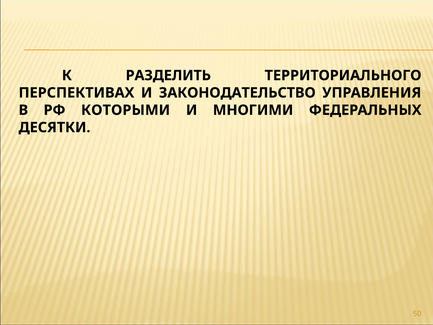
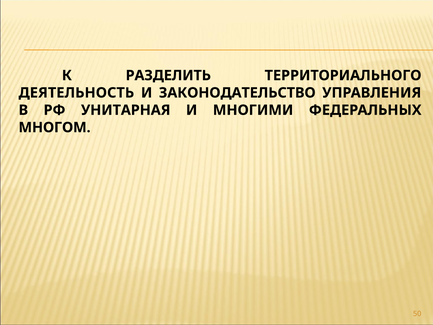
ПЕРСПЕКТИВАХ: ПЕРСПЕКТИВАХ -> ДЕЯТЕЛЬНОСТЬ (76, 93)
КОТОРЫМИ: КОТОРЫМИ -> УНИТАРНАЯ (126, 110)
ДЕСЯТКИ: ДЕСЯТКИ -> МНОГОМ (55, 127)
